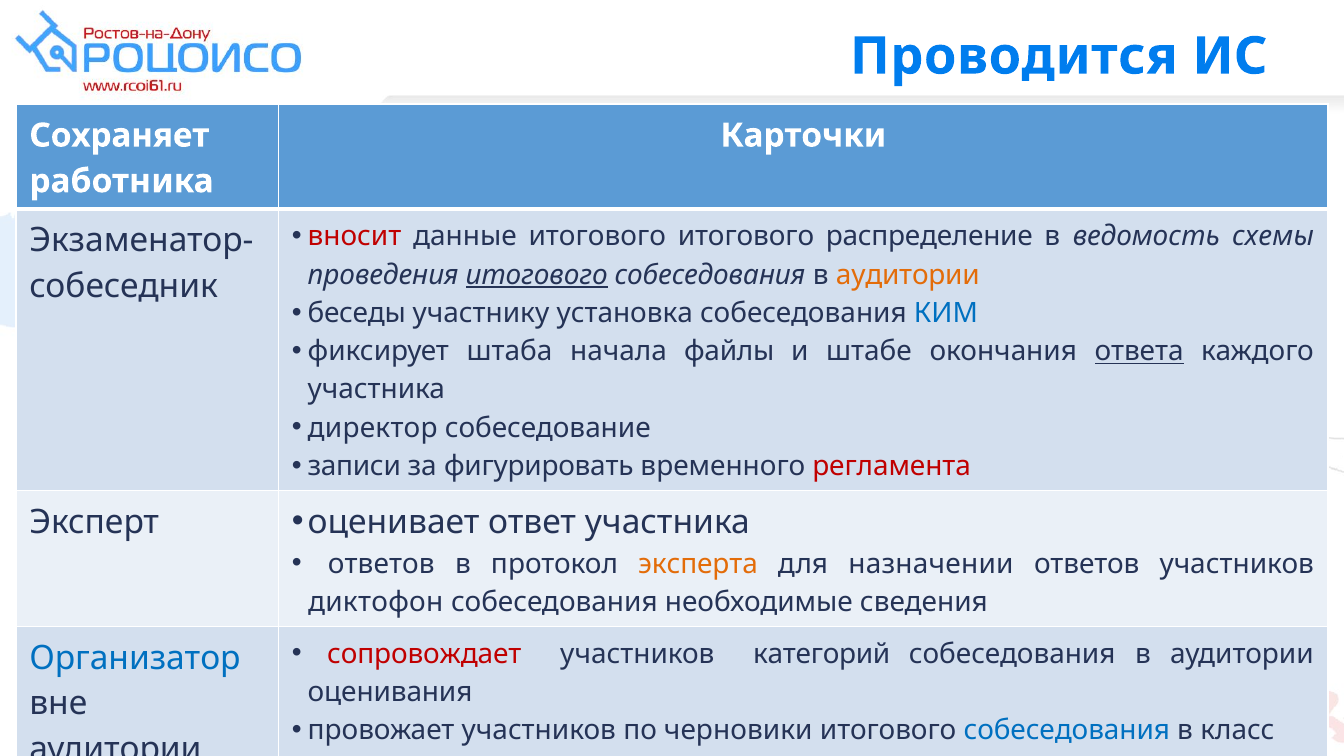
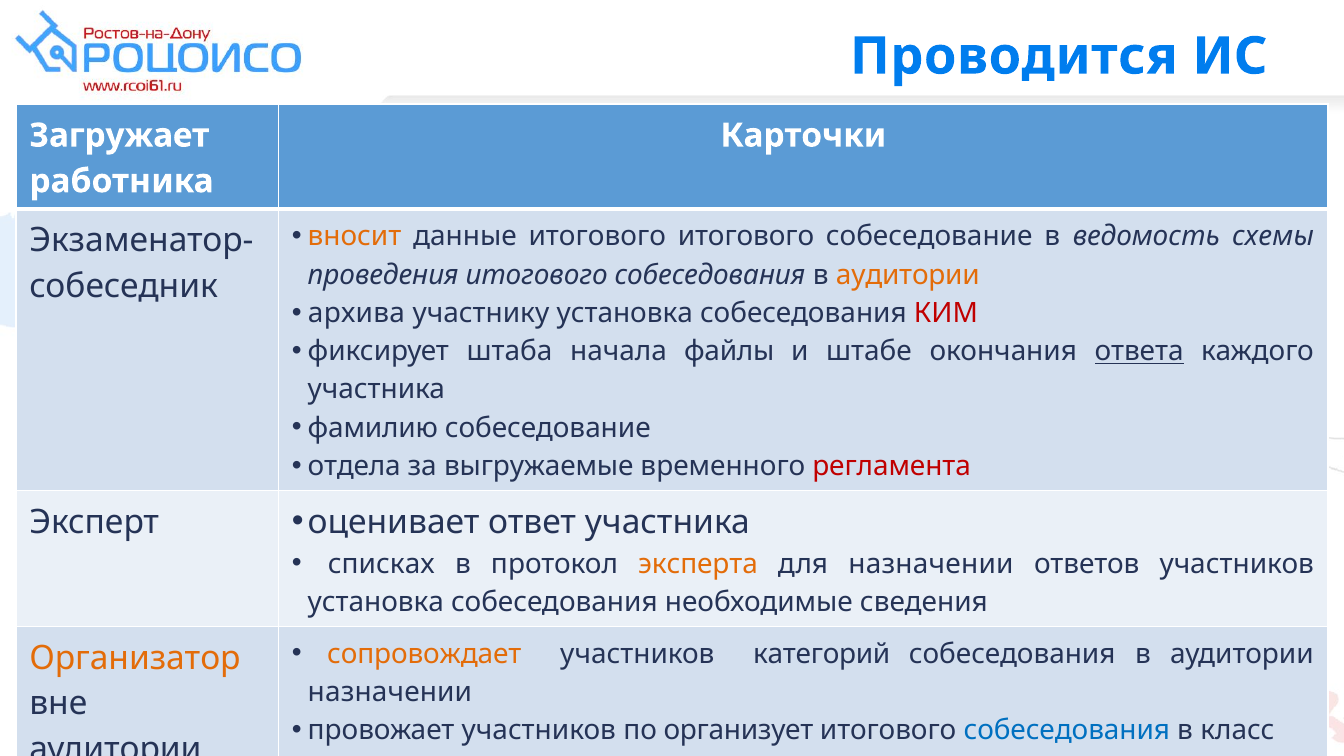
Сохраняет: Сохраняет -> Загружает (119, 136)
вносит colour: red -> orange (355, 236)
итогового распределение: распределение -> собеседование (929, 236)
итогового underline: present -> none (537, 275)
беседы: беседы -> архива (356, 313)
КИМ colour: blue -> red (946, 313)
директор: директор -> фамилию (373, 428)
записи: записи -> отдела (354, 466)
фигурировать: фигурировать -> выгружаемые (539, 466)
ответов: ответов -> списках (381, 564)
диктофон: диктофон -> установка (376, 602)
сопровождает colour: red -> orange (424, 654)
Организатор colour: blue -> orange (135, 658)
оценивания: оценивания -> назначении (390, 692)
черновики: черновики -> организует (738, 731)
